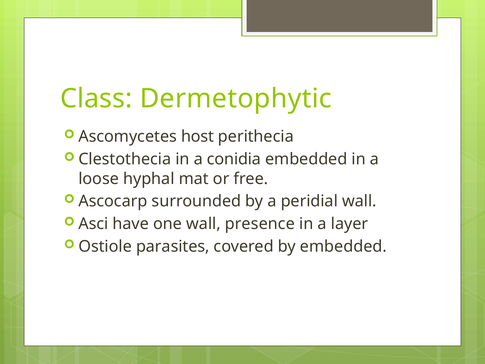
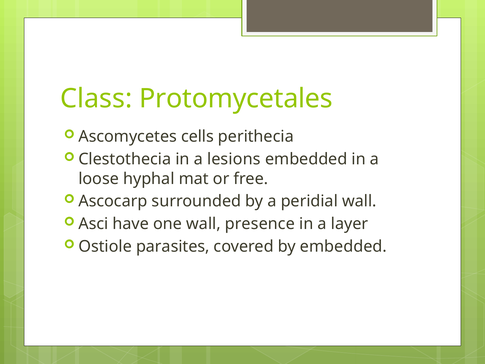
Dermetophytic: Dermetophytic -> Protomycetales (236, 98)
host: host -> cells (197, 137)
conidia: conidia -> lesions (234, 159)
